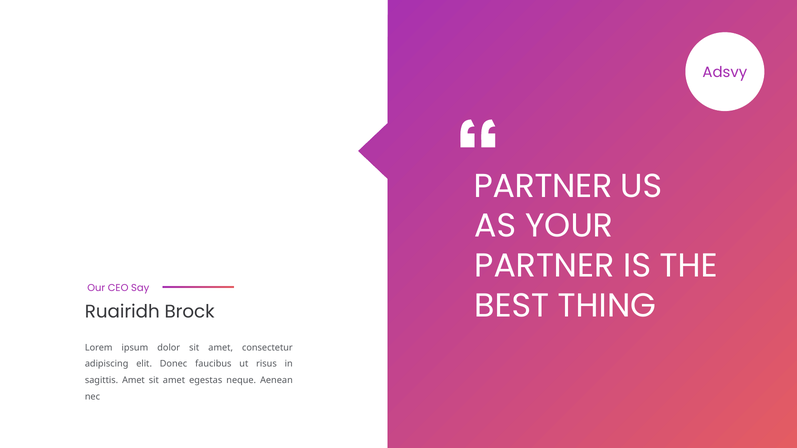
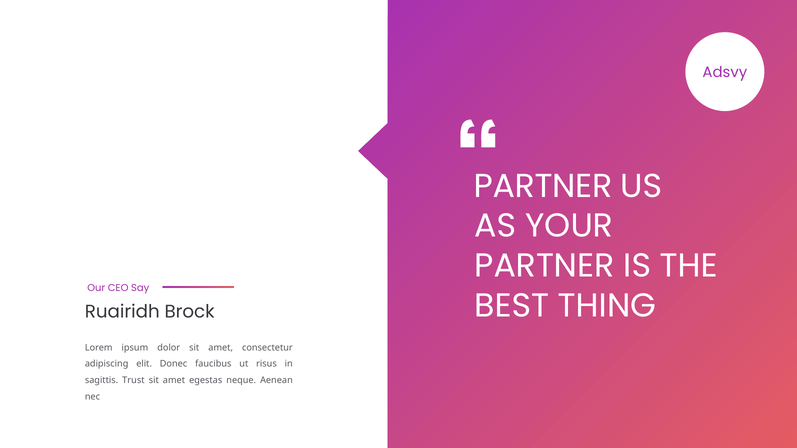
sagittis Amet: Amet -> Trust (133, 381)
